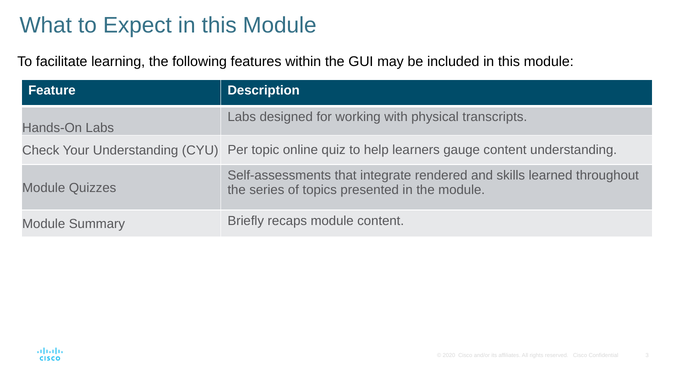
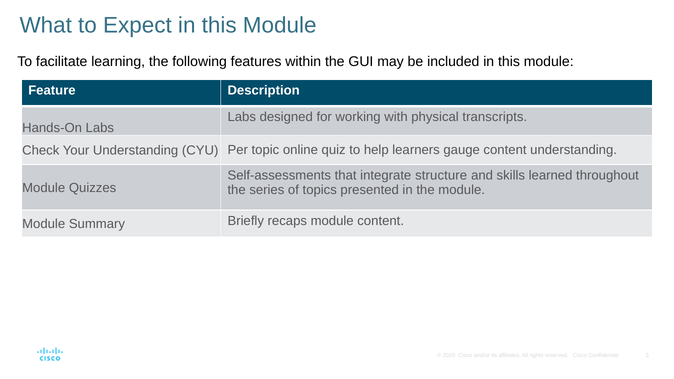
rendered: rendered -> structure (441, 175)
